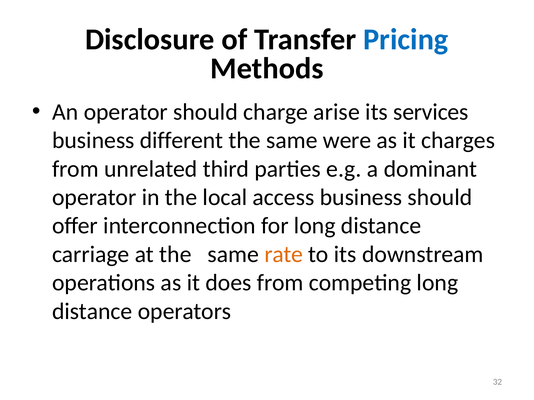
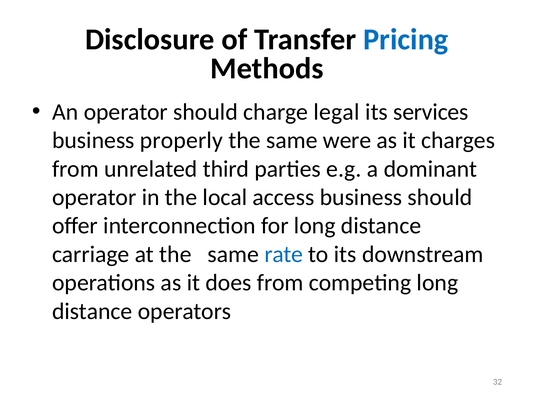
arise: arise -> legal (336, 112)
different: different -> properly (181, 141)
rate colour: orange -> blue (284, 255)
